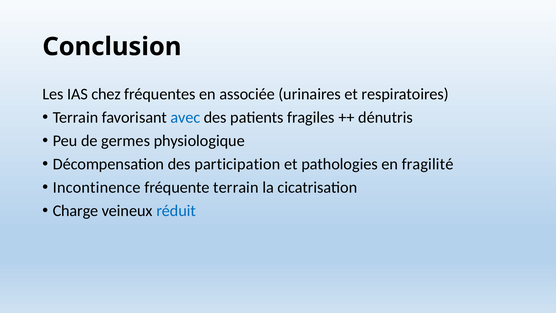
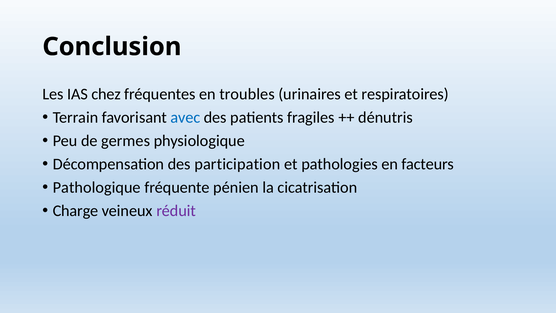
associée: associée -> troubles (247, 94)
fragilité: fragilité -> facteurs (428, 164)
Incontinence: Incontinence -> Pathologique (97, 187)
fréquente terrain: terrain -> pénien (236, 187)
réduit colour: blue -> purple (176, 211)
